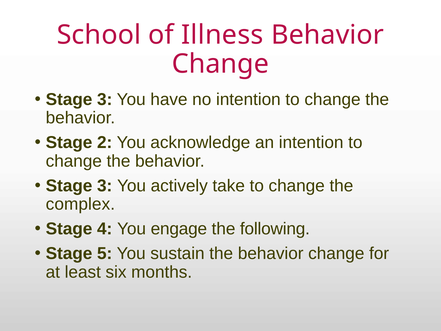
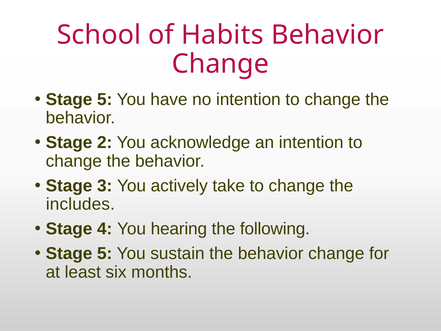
Illness: Illness -> Habits (222, 35)
3: 3 -> 5 (105, 99)
complex: complex -> includes (80, 204)
engage: engage -> hearing (179, 229)
